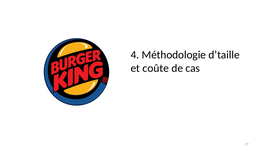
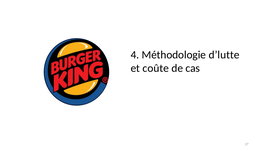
d’taille: d’taille -> d’lutte (224, 55)
